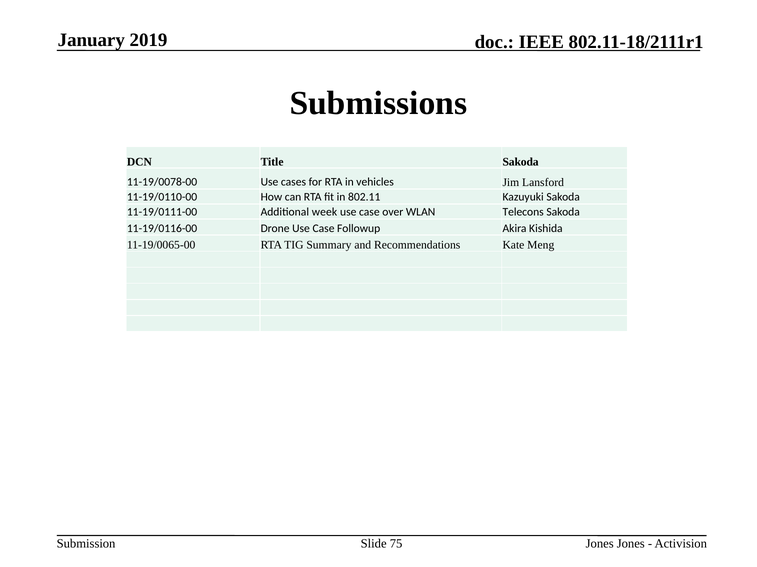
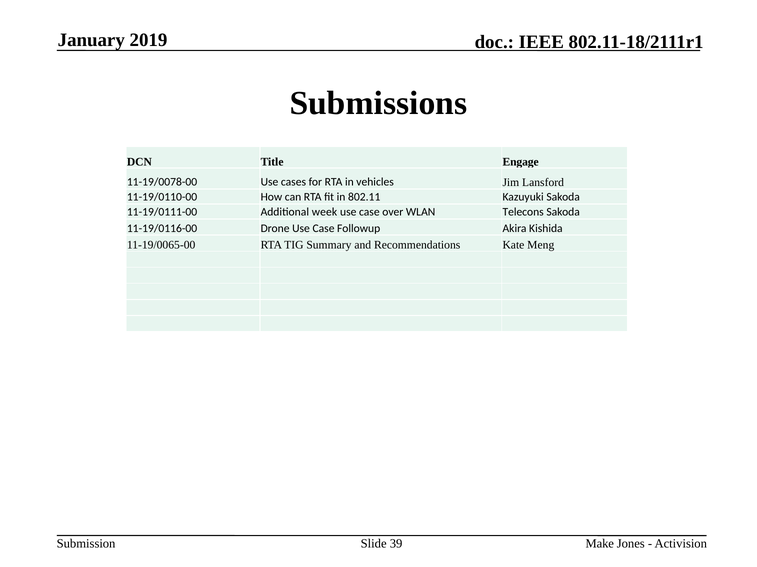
Title Sakoda: Sakoda -> Engage (521, 162)
75: 75 -> 39 (396, 545)
Jones: Jones -> Make (600, 545)
